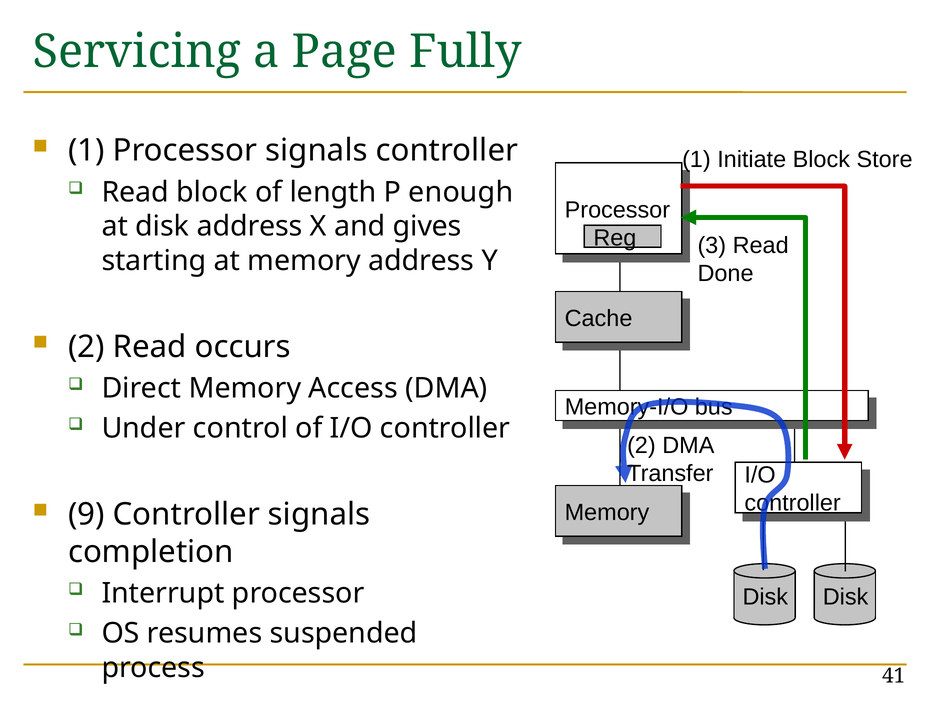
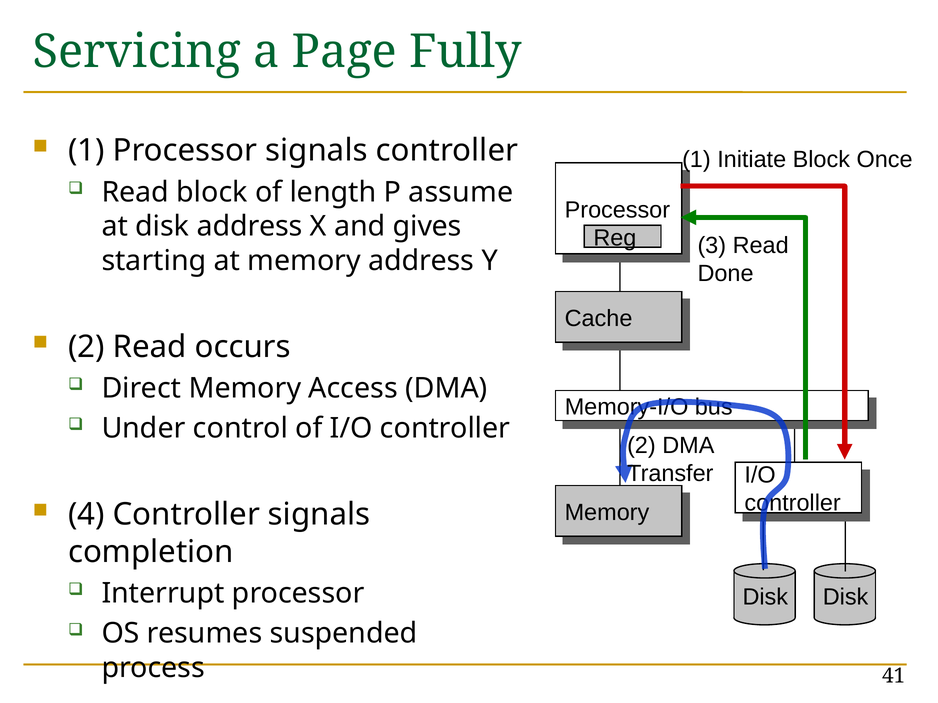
Store: Store -> Once (885, 160)
enough: enough -> assume (461, 192)
9: 9 -> 4 (86, 515)
